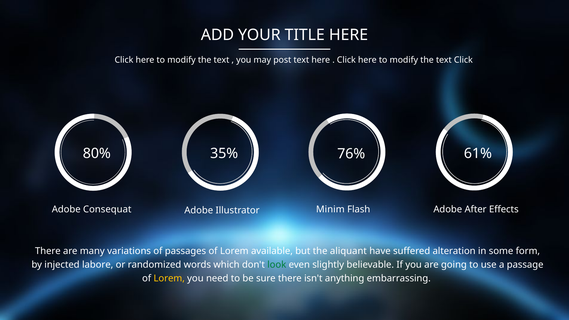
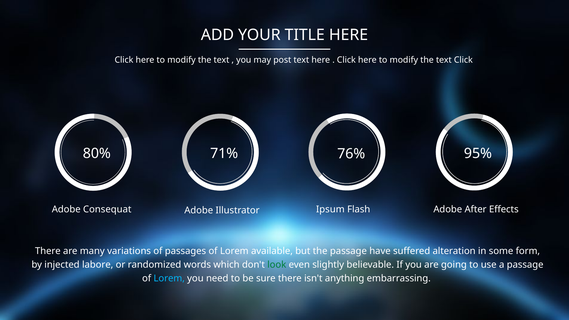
35%: 35% -> 71% (224, 154)
61%: 61% -> 95% (478, 154)
Minim: Minim -> Ipsum (330, 209)
the aliquant: aliquant -> passage (348, 251)
Lorem colour: yellow -> light blue (169, 278)
